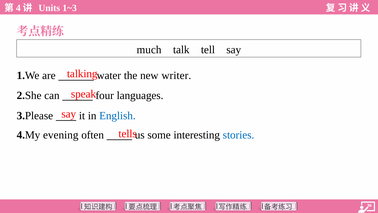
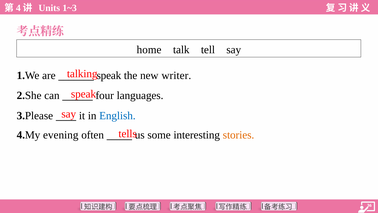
much: much -> home (149, 50)
water: water -> speak (109, 75)
stories colour: blue -> orange (239, 135)
